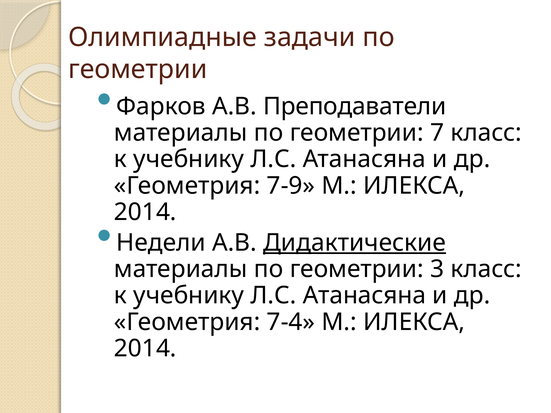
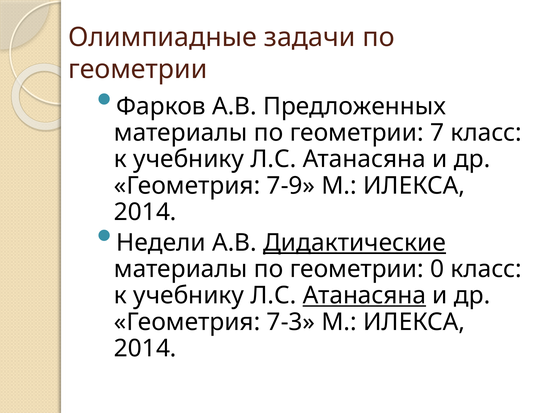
Преподаватели: Преподаватели -> Предложенных (355, 106)
3: 3 -> 0 (437, 269)
Атанасяна underline: none -> present (364, 296)
7-4: 7-4 -> 7-3 (291, 322)
